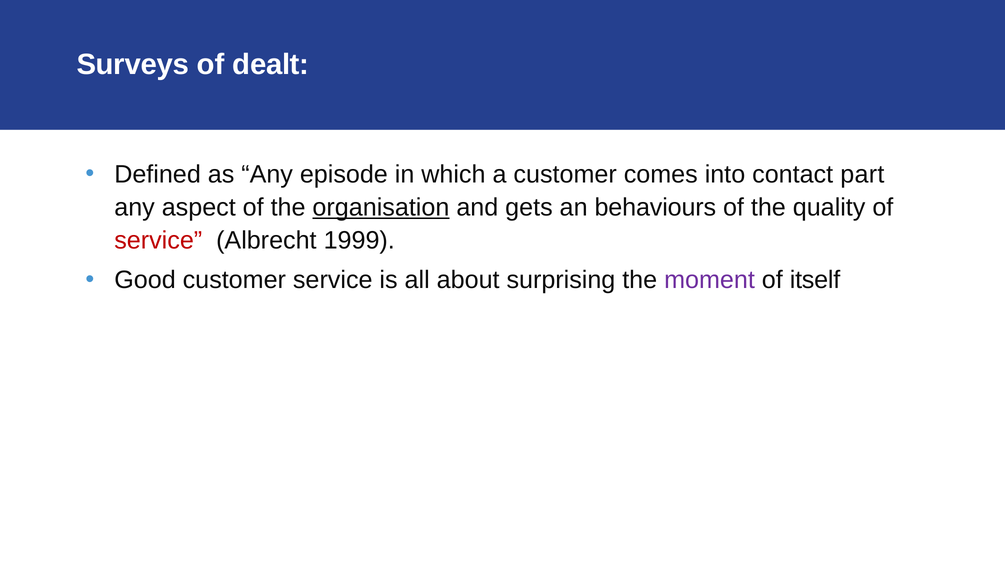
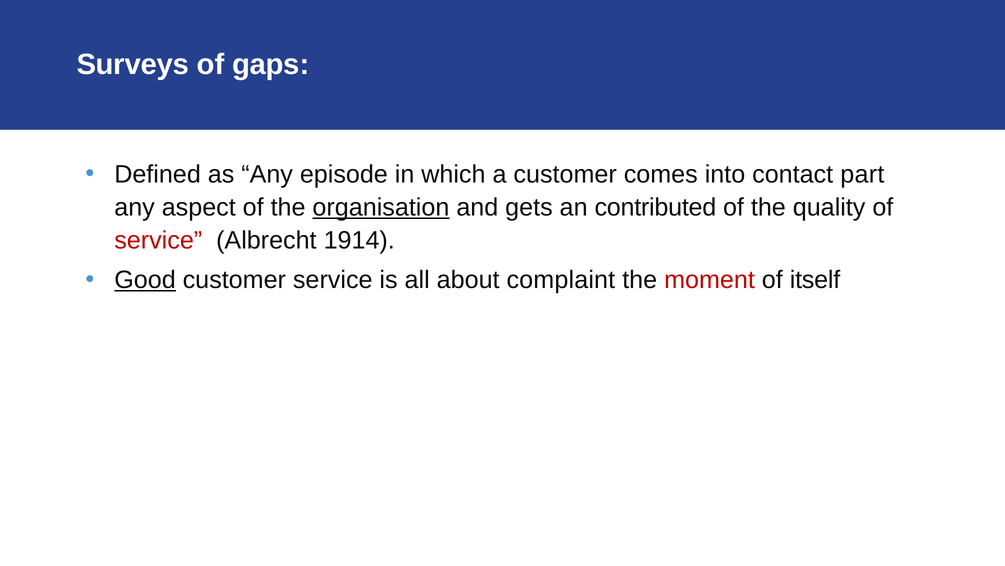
dealt: dealt -> gaps (271, 65)
behaviours: behaviours -> contributed (655, 207)
1999: 1999 -> 1914 (359, 240)
Good underline: none -> present (145, 280)
surprising: surprising -> complaint (561, 280)
moment colour: purple -> red (710, 280)
